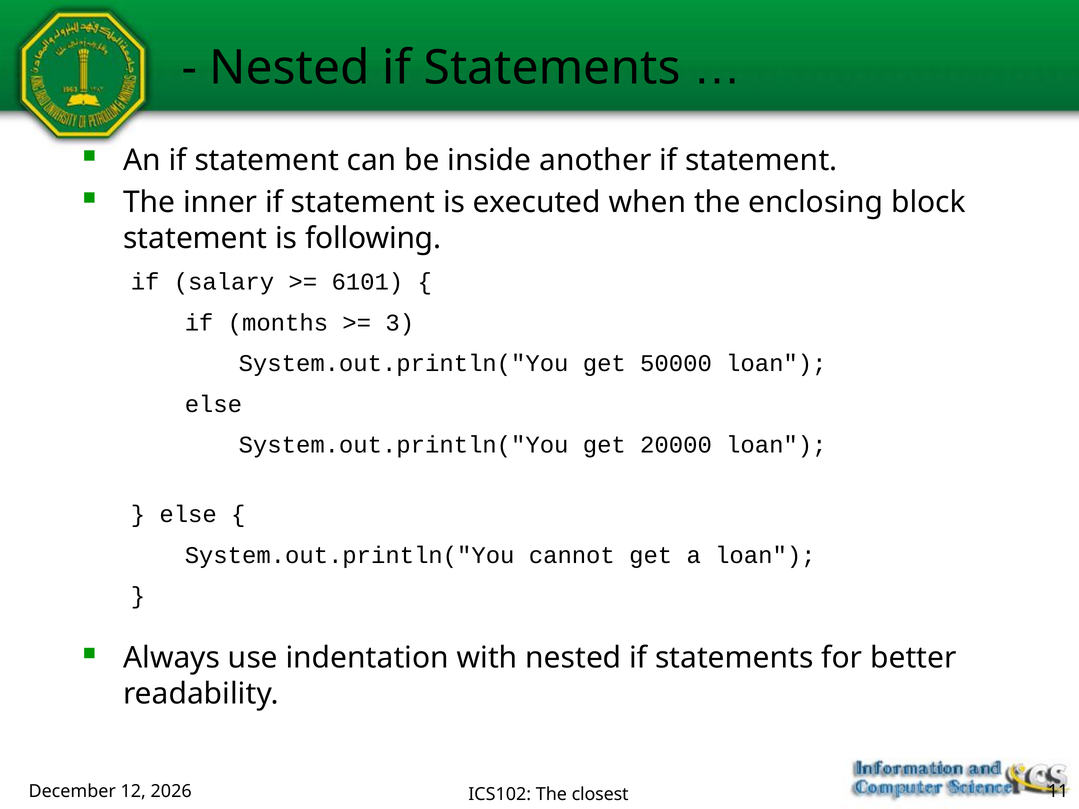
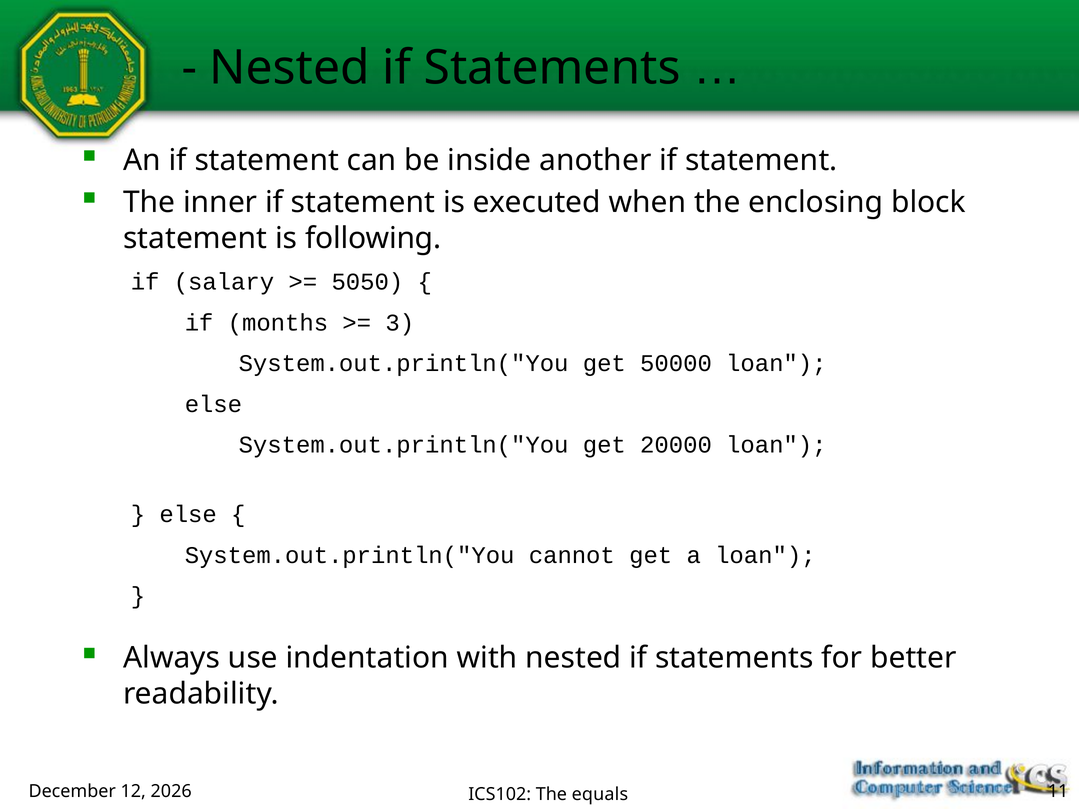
6101: 6101 -> 5050 (367, 282)
closest: closest -> equals (600, 794)
